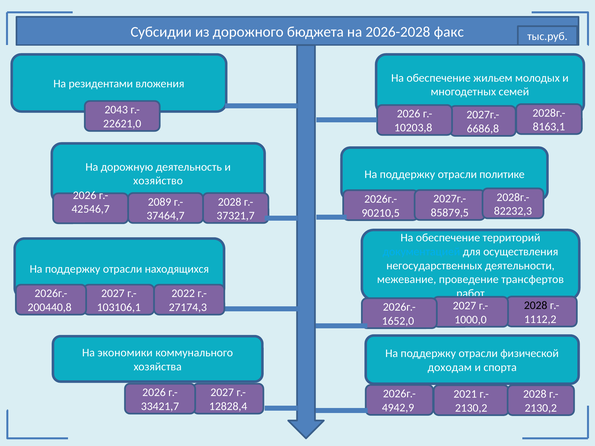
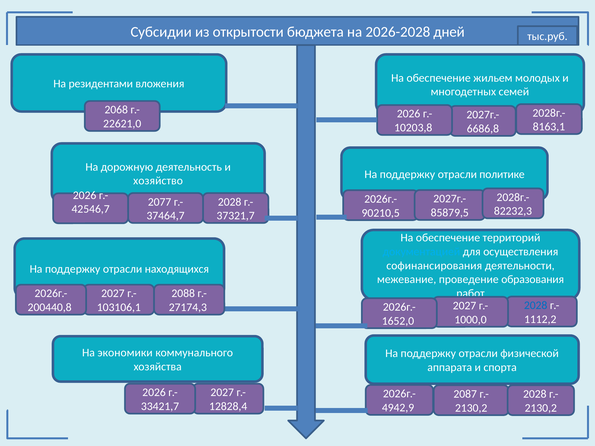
дорожного: дорожного -> открытости (248, 32)
факс: факс -> дней (449, 32)
2043: 2043 -> 2068 (116, 110)
2089: 2089 -> 2077 (160, 202)
негосударственных: негосударственных -> софинансирования (434, 266)
трансфертов: трансфертов -> образования (533, 280)
2022: 2022 -> 2088 (183, 294)
2028 colour: black -> blue (536, 306)
доходам: доходам -> аппарата (450, 368)
2021: 2021 -> 2087 (465, 394)
